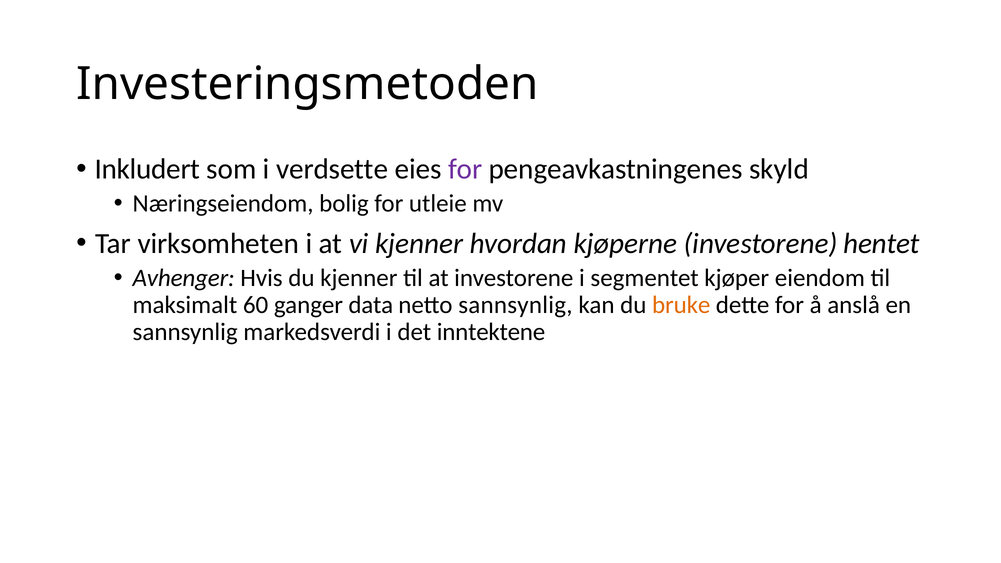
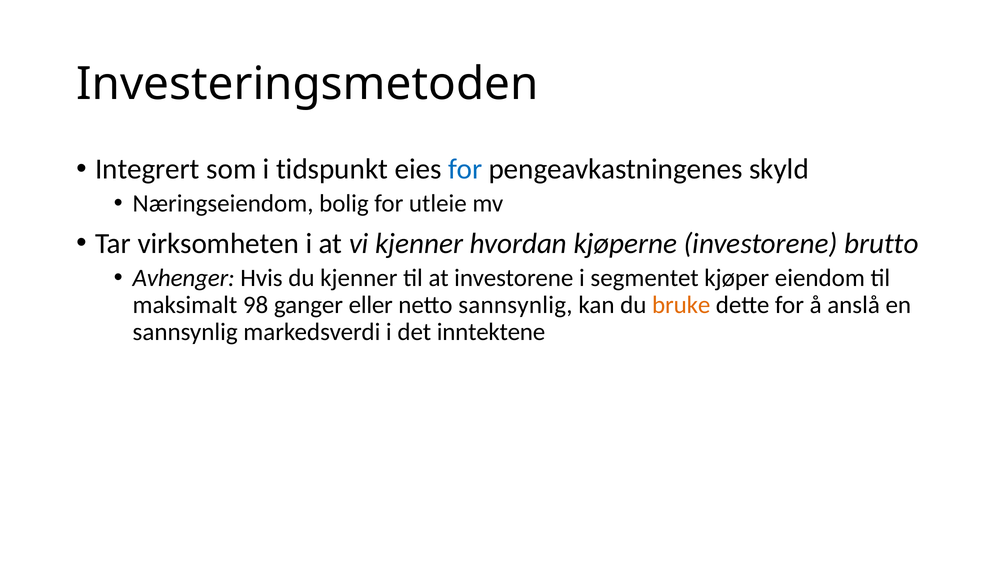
Inkludert: Inkludert -> Integrert (147, 169)
verdsette: verdsette -> tidspunkt (332, 169)
for colour: purple -> blue (465, 169)
hentet: hentet -> brutto (881, 243)
60: 60 -> 98 (256, 305)
data: data -> eller (371, 305)
